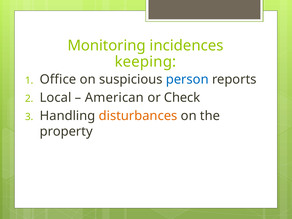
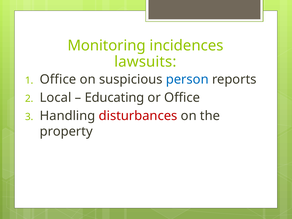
keeping: keeping -> lawsuits (145, 62)
American: American -> Educating (114, 98)
or Check: Check -> Office (182, 98)
disturbances colour: orange -> red (138, 116)
